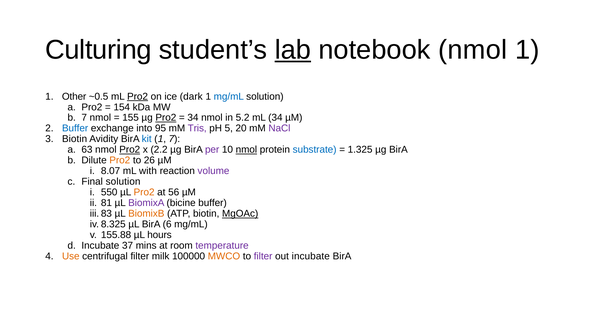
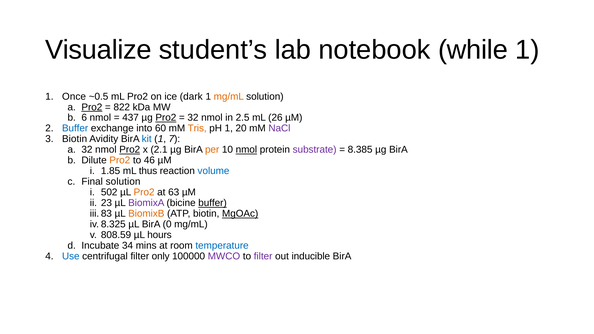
Culturing: Culturing -> Visualize (98, 50)
lab underline: present -> none (293, 50)
notebook nmol: nmol -> while (473, 50)
Other: Other -> Once (74, 96)
Pro2 underline: present -> none (138, 96)
mg/mL colour: blue -> orange (229, 96)
Pro2 underline: none -> present (92, 107)
154: 154 -> 822 (122, 107)
7: 7 -> 6 (84, 118)
155: 155 -> 437 (131, 118)
34: 34 -> 32 (193, 118)
5.2: 5.2 -> 2.5 (243, 118)
mL 34: 34 -> 26 (275, 118)
95: 95 -> 60 (161, 128)
Tris colour: purple -> orange (197, 128)
pH 5: 5 -> 1 (229, 128)
63: 63 -> 32 (87, 150)
2.2: 2.2 -> 2.1 (159, 150)
per colour: purple -> orange (212, 150)
substrate colour: blue -> purple (315, 150)
1.325: 1.325 -> 8.385 (360, 150)
26: 26 -> 46 (149, 160)
8.07: 8.07 -> 1.85 (111, 171)
with: with -> thus (148, 171)
volume colour: purple -> blue (213, 171)
550: 550 -> 502 (109, 192)
56: 56 -> 63 (174, 192)
81: 81 -> 23 (106, 203)
buffer underline: none -> present (213, 203)
6: 6 -> 0 (167, 224)
155.88: 155.88 -> 808.59 (116, 235)
37: 37 -> 34 (128, 246)
temperature colour: purple -> blue (222, 246)
Use colour: orange -> blue (71, 256)
milk: milk -> only (161, 256)
MWCO colour: orange -> purple (224, 256)
out incubate: incubate -> inducible (311, 256)
